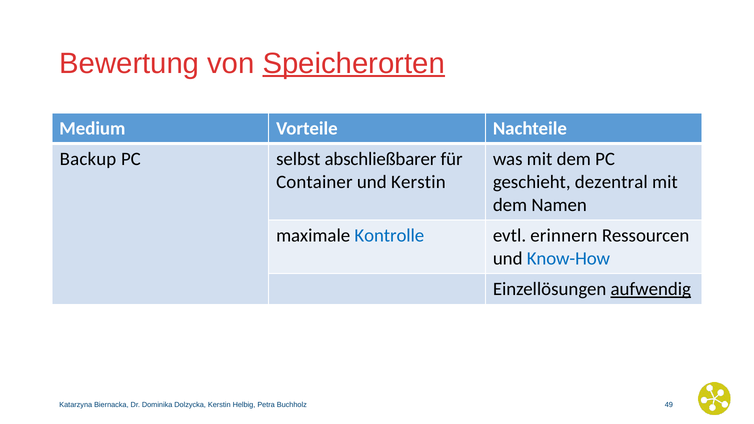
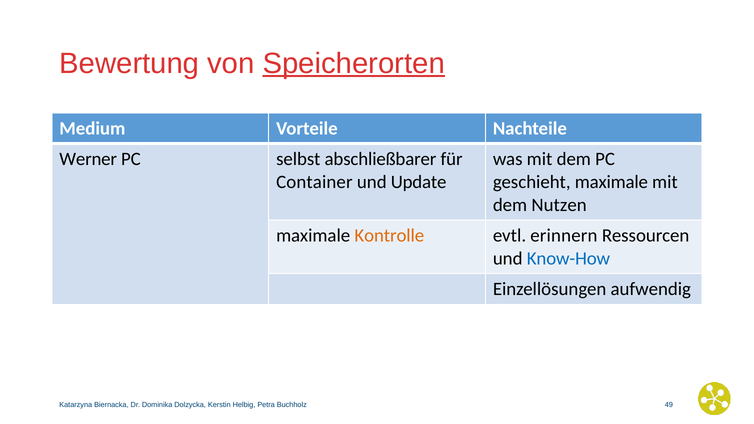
Backup: Backup -> Werner (88, 159)
und Kerstin: Kerstin -> Update (419, 182)
geschieht dezentral: dezentral -> maximale (611, 182)
Namen: Namen -> Nutzen (559, 205)
Kontrolle colour: blue -> orange (389, 236)
aufwendig underline: present -> none (651, 289)
